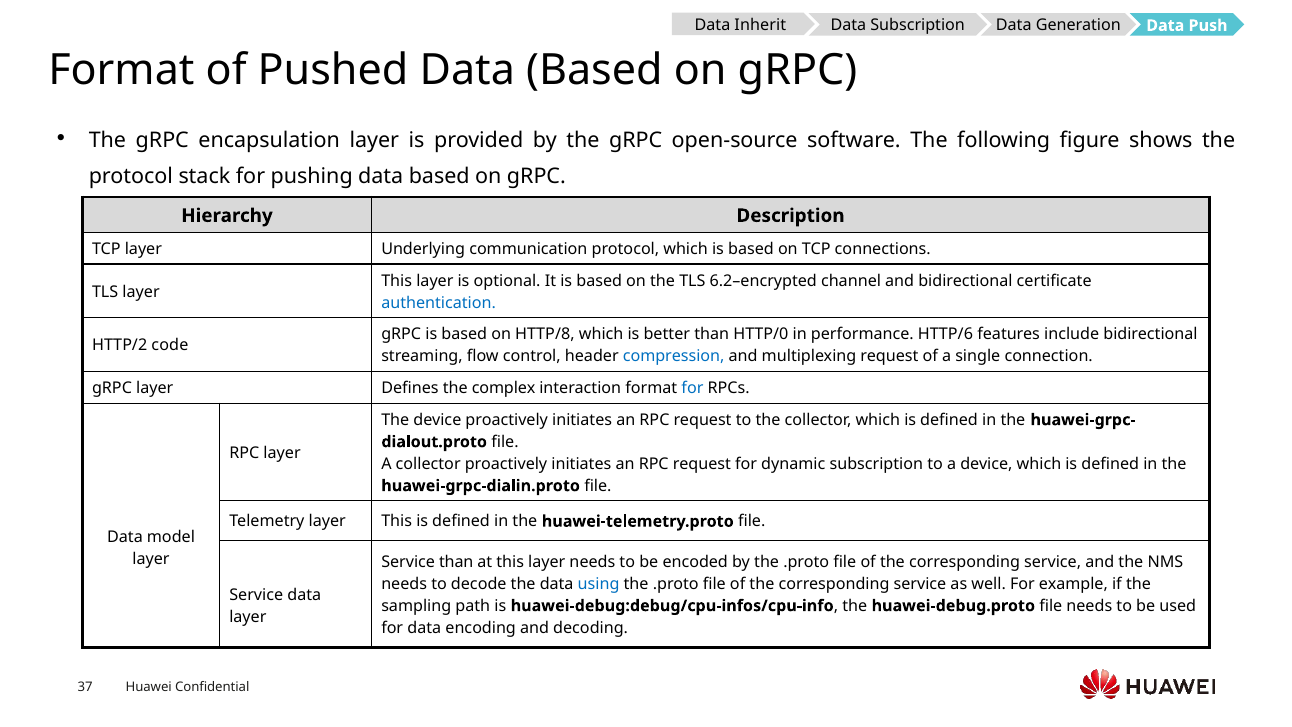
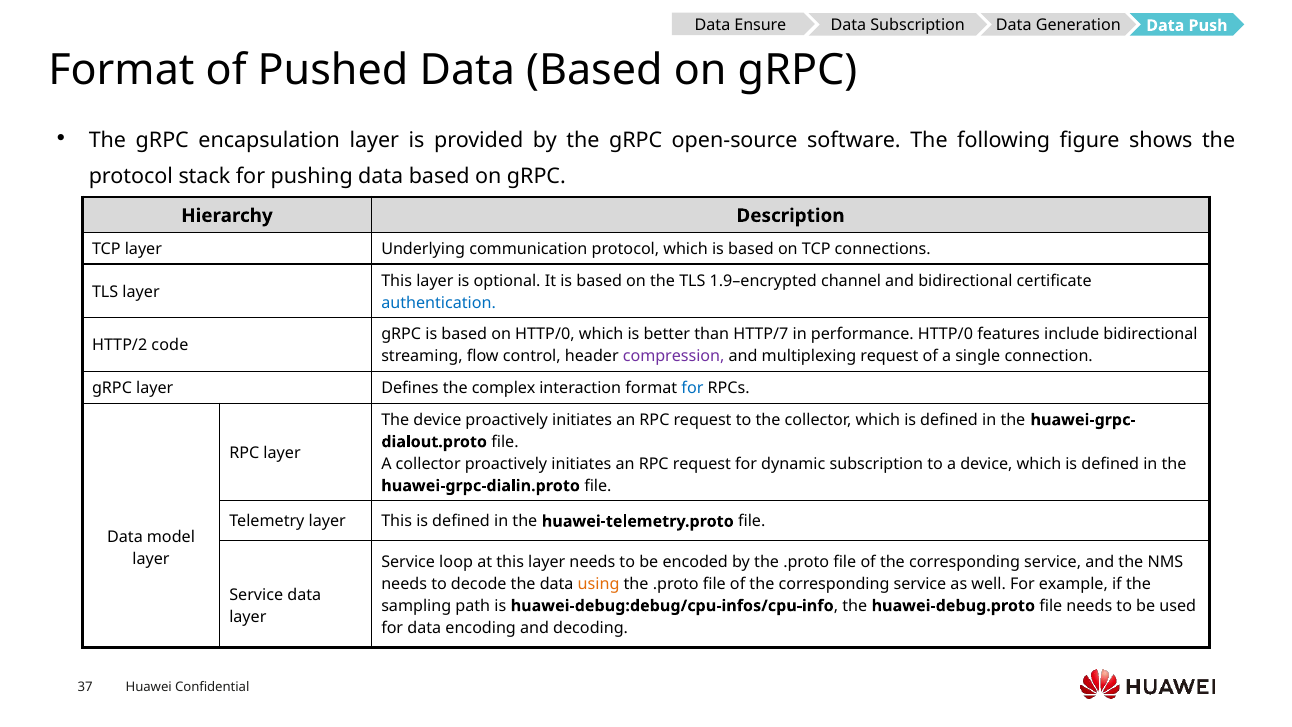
Inherit: Inherit -> Ensure (760, 25)
6.2–encrypted: 6.2–encrypted -> 1.9–encrypted (763, 281)
on HTTP/8: HTTP/8 -> HTTP/0 (545, 334)
HTTP/0: HTTP/0 -> HTTP/7 (761, 334)
performance HTTP/6: HTTP/6 -> HTTP/0 (945, 334)
compression colour: blue -> purple (674, 356)
Service than: than -> loop (456, 562)
using colour: blue -> orange (599, 584)
